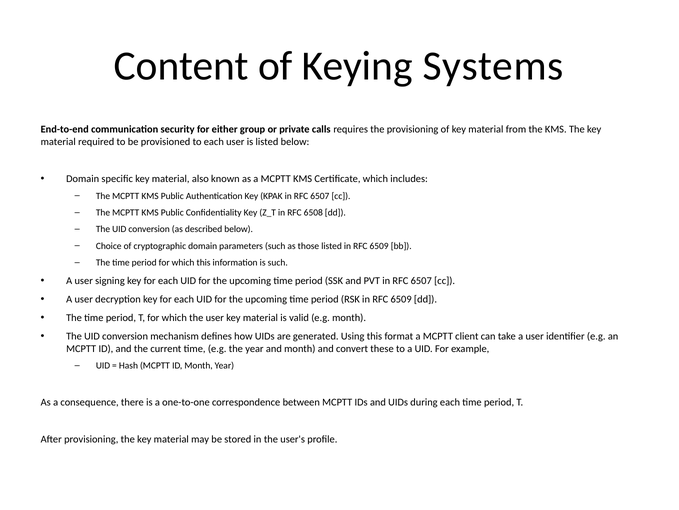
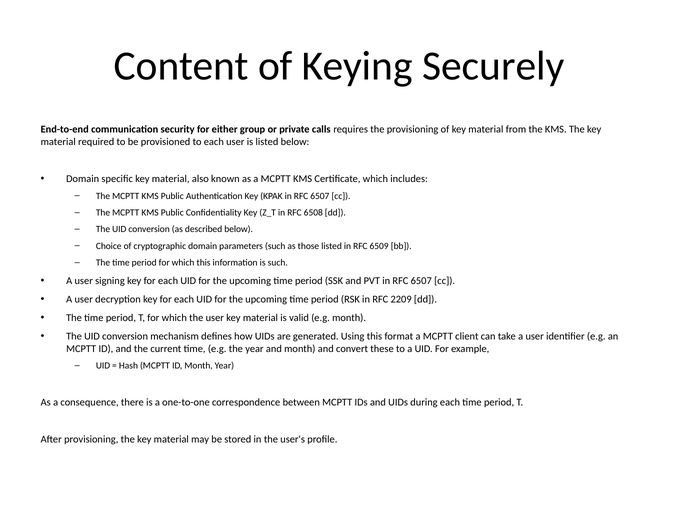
Systems: Systems -> Securely (493, 66)
RSK in RFC 6509: 6509 -> 2209 (401, 299)
